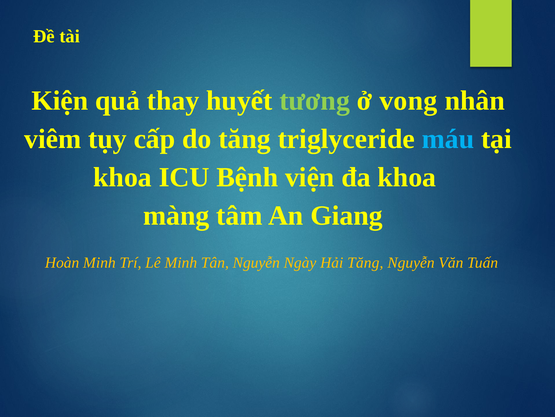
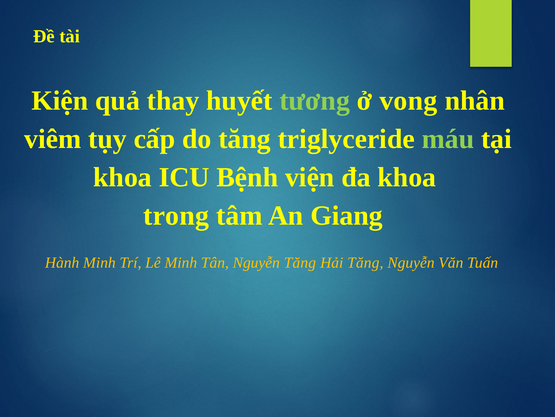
máu colour: light blue -> light green (448, 139)
màng: màng -> trong (176, 215)
Hoàn: Hoàn -> Hành (62, 262)
Nguyễn Ngày: Ngày -> Tăng (300, 262)
